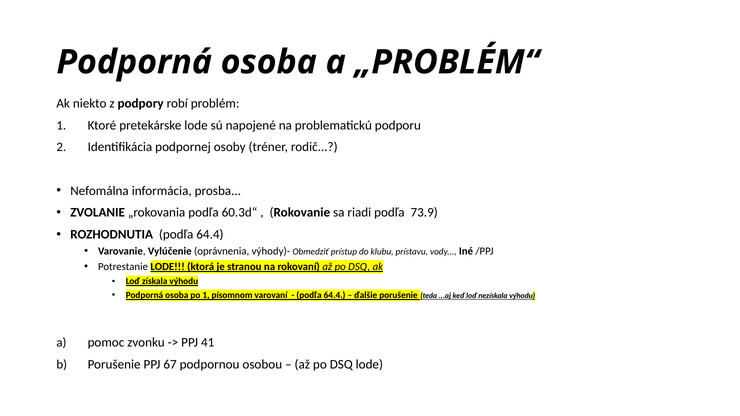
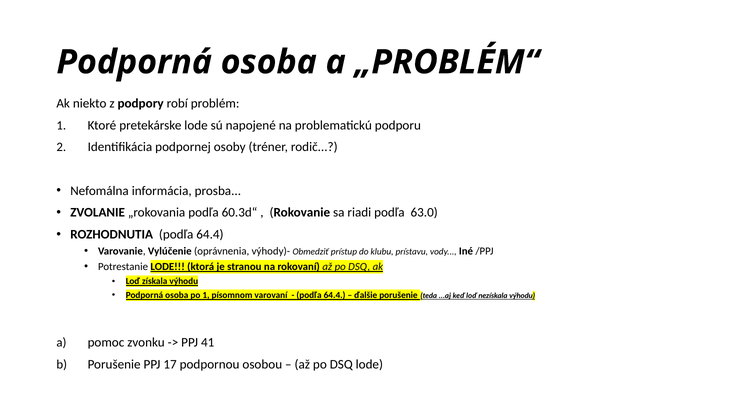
73.9: 73.9 -> 63.0 (424, 213)
67: 67 -> 17 (170, 365)
